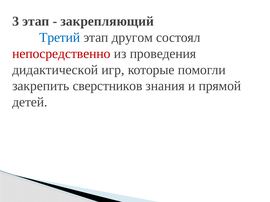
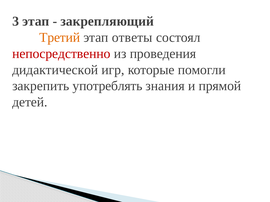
Третий colour: blue -> orange (60, 38)
другом: другом -> ответы (132, 38)
сверстников: сверстников -> употреблять (108, 86)
